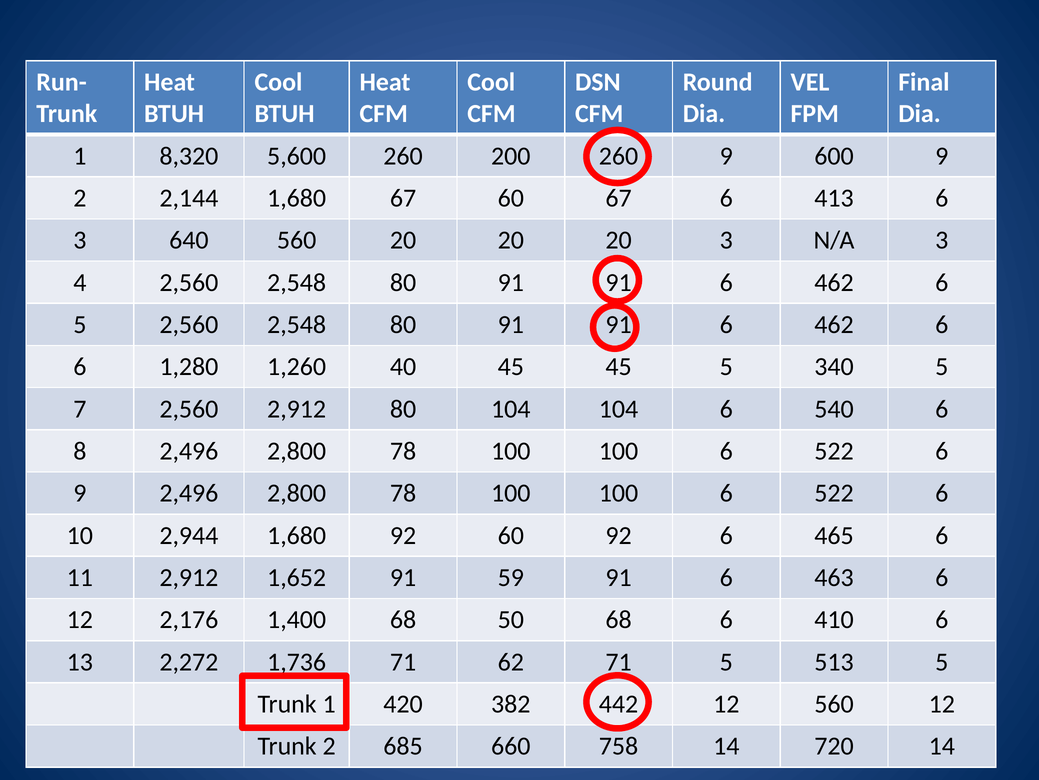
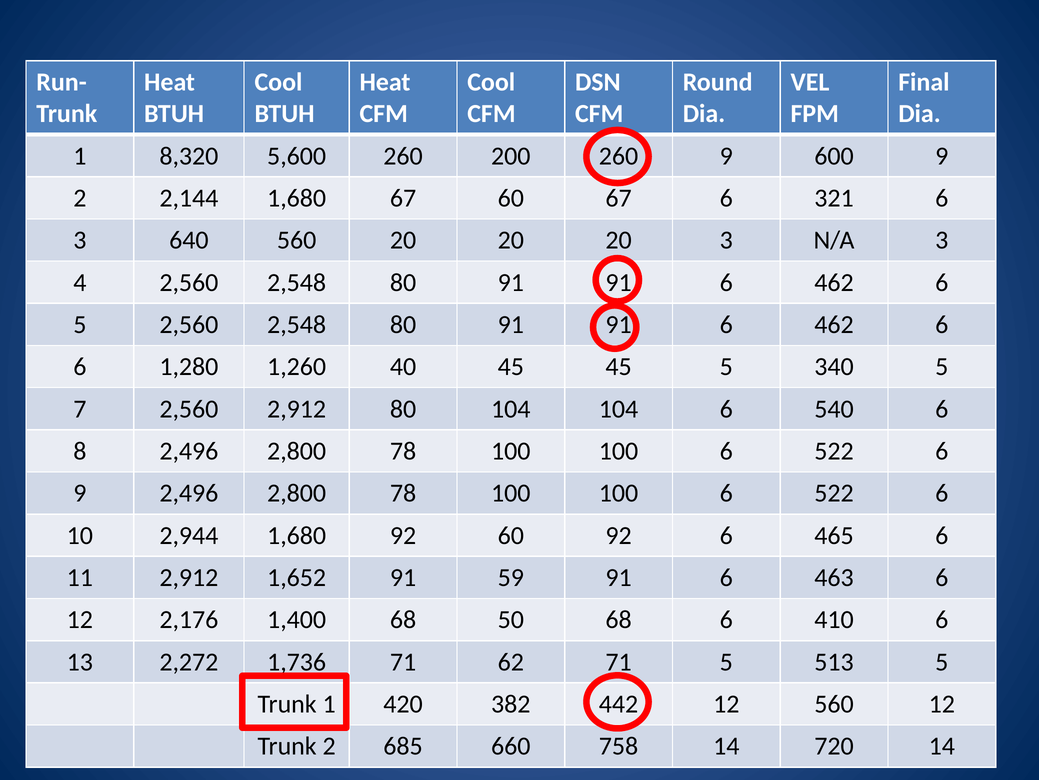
413: 413 -> 321 (834, 198)
